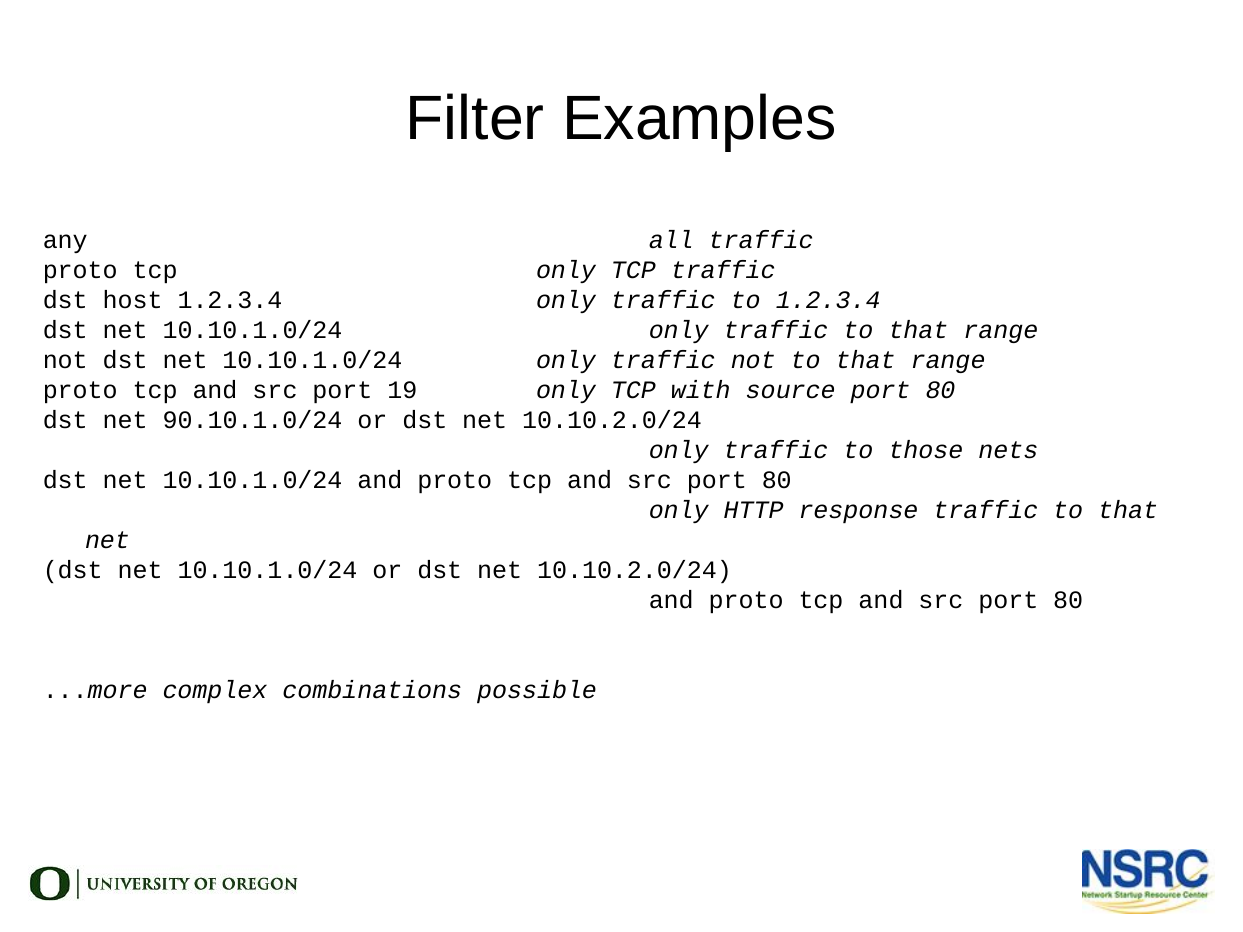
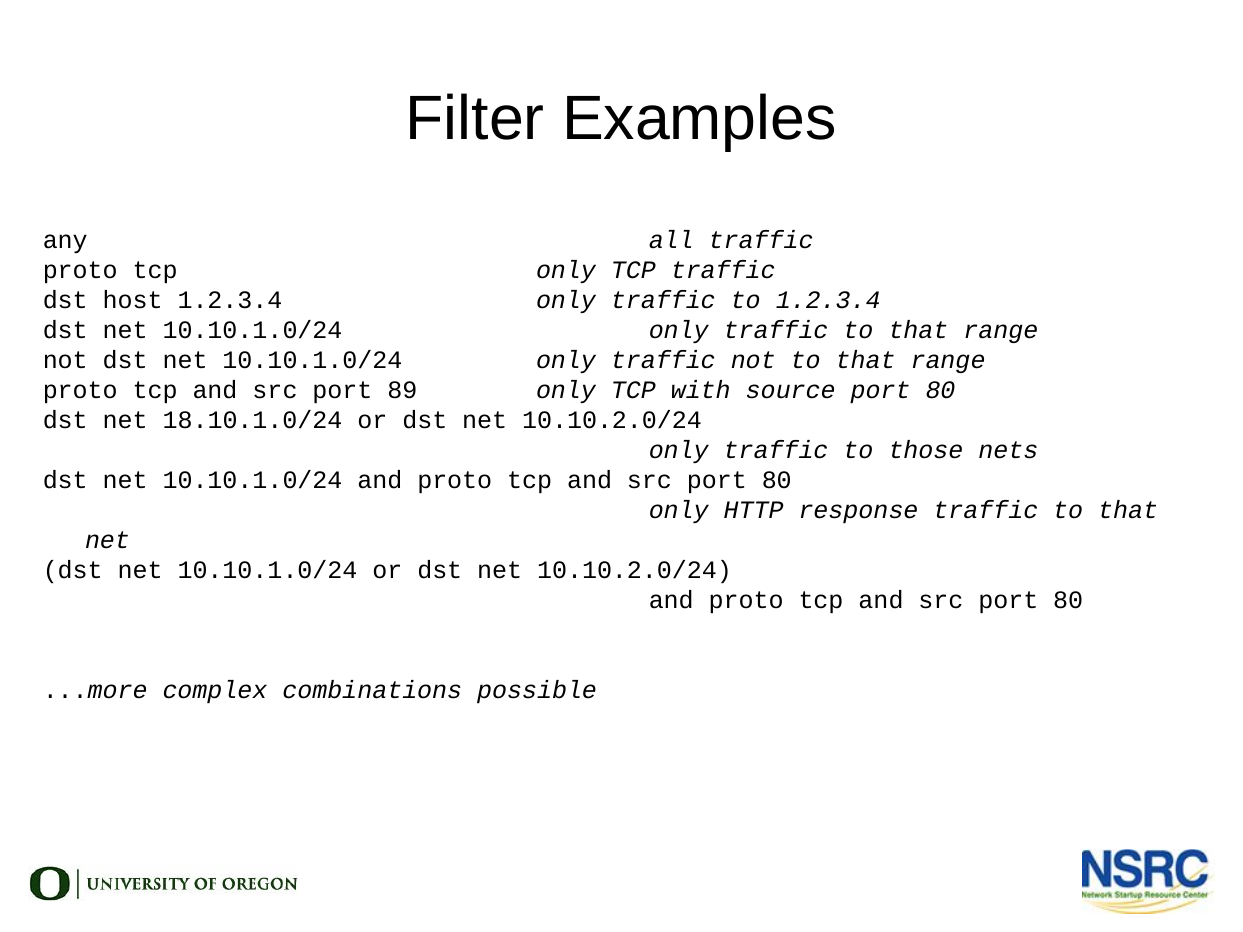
19: 19 -> 89 (402, 390)
90.10.1.0/24: 90.10.1.0/24 -> 18.10.1.0/24 (252, 420)
